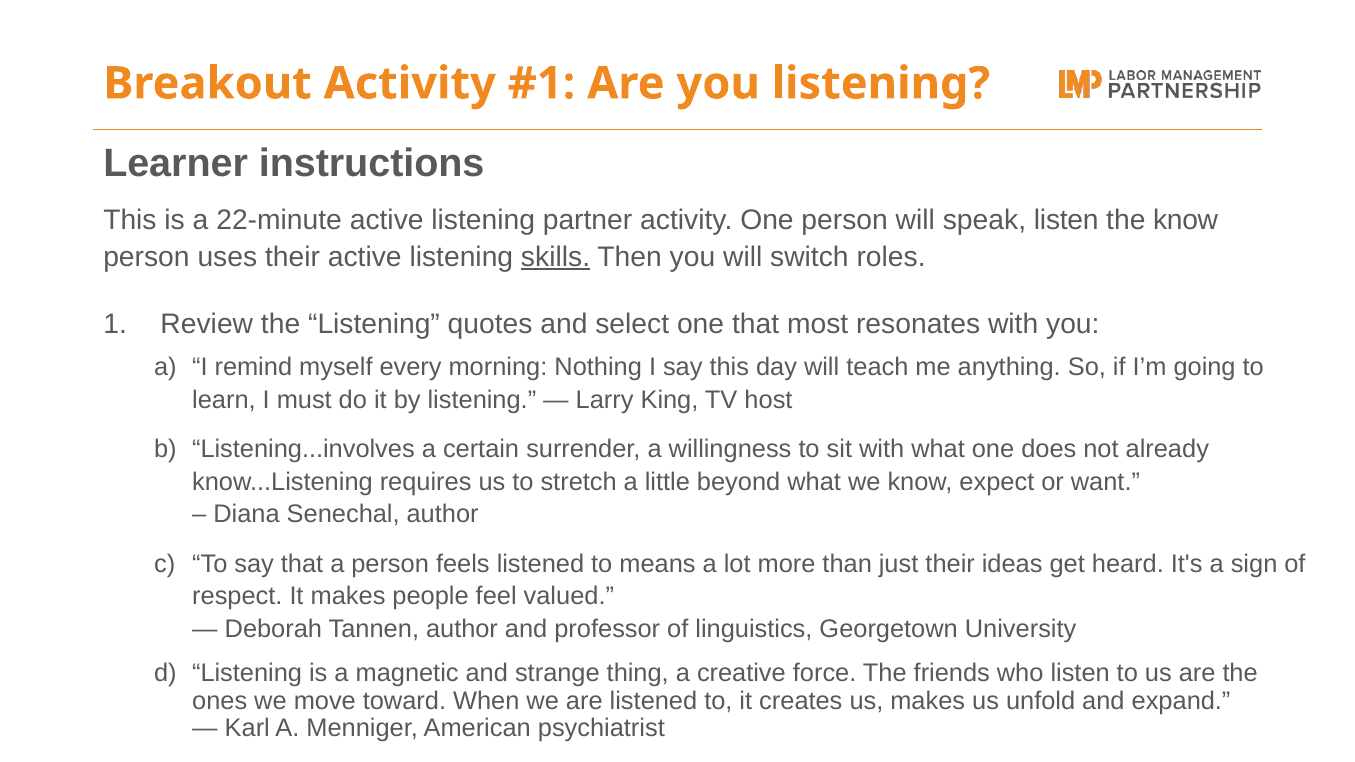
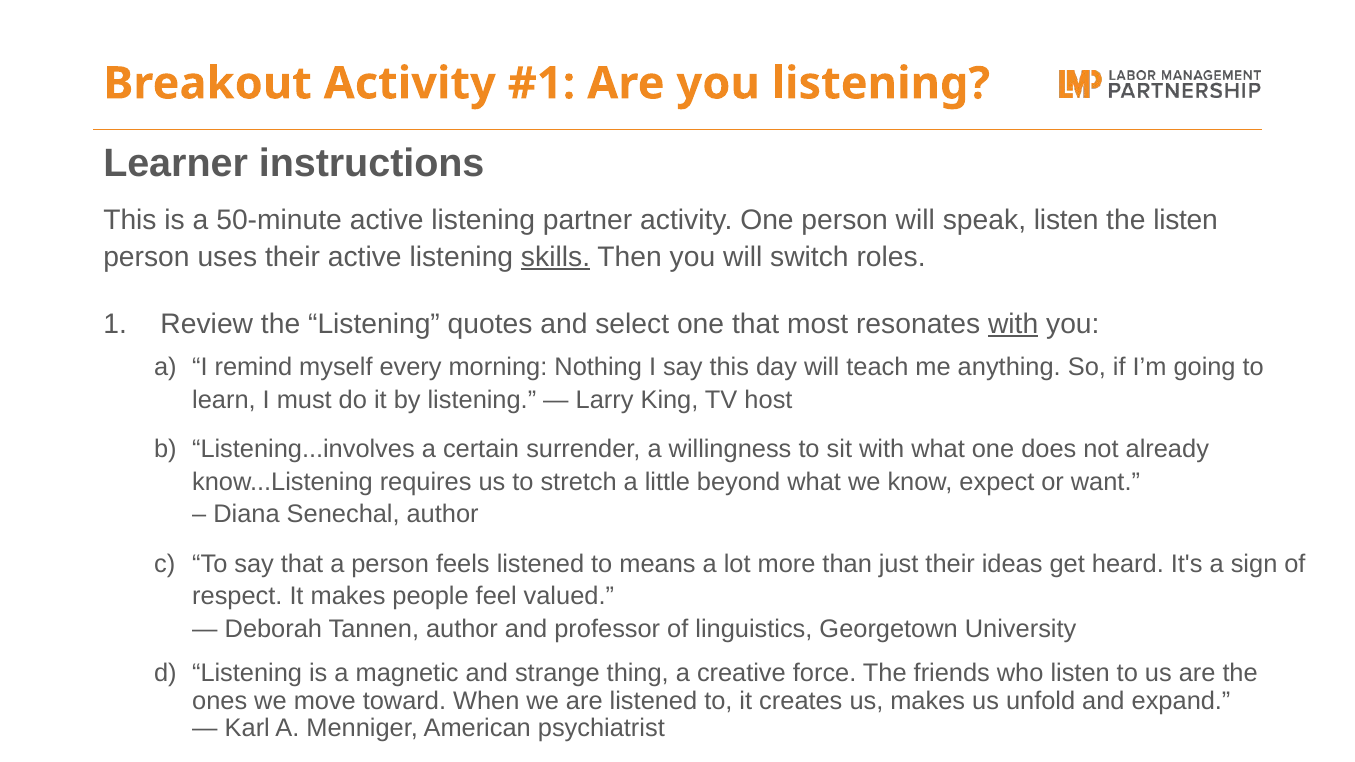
22-minute: 22-minute -> 50-minute (279, 221)
the know: know -> listen (1186, 221)
with underline: none -> present (1013, 324)
